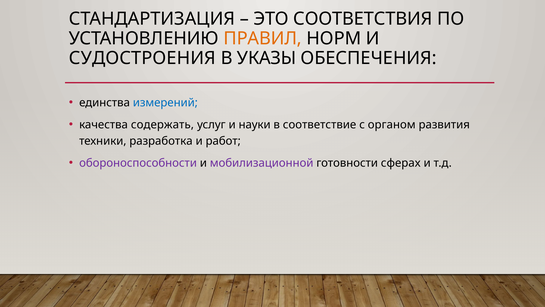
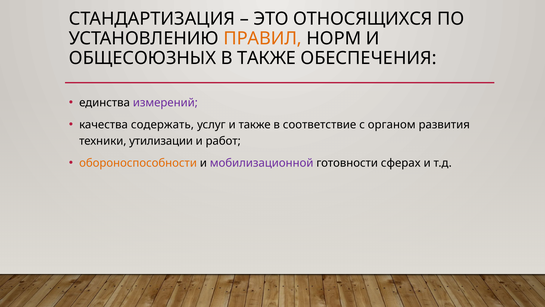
СООТВЕТСТВИЯ: СООТВЕТСТВИЯ -> ОТНОСЯЩИХСЯ (363, 19)
СУДОСТРОЕНИЯ: СУДОСТРОЕНИЯ -> ОБЩЕСОЮЗНЫХ (143, 58)
В УКАЗЫ: УКАЗЫ -> ТАКЖЕ (267, 58)
измерений colour: blue -> purple (165, 102)
и науки: науки -> также (255, 125)
разработка: разработка -> утилизации (161, 141)
обороноспособности colour: purple -> orange (138, 163)
